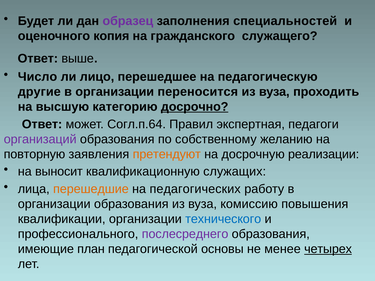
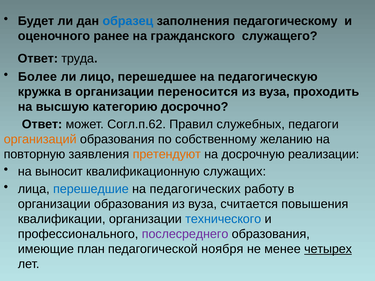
образец colour: purple -> blue (128, 21)
специальностей: специальностей -> педагогическому (285, 21)
копия: копия -> ранее (111, 36)
выше: выше -> труда (78, 58)
Число: Число -> Более (37, 77)
другие: другие -> кружка (39, 92)
досрочно underline: present -> none (195, 107)
Согл.п.64: Согл.п.64 -> Согл.п.62 (137, 124)
экспертная: экспертная -> служебных (251, 124)
организаций colour: purple -> orange (40, 139)
перешедшие colour: orange -> blue (91, 189)
комиссию: комиссию -> считается (249, 204)
основы: основы -> ноября (222, 249)
